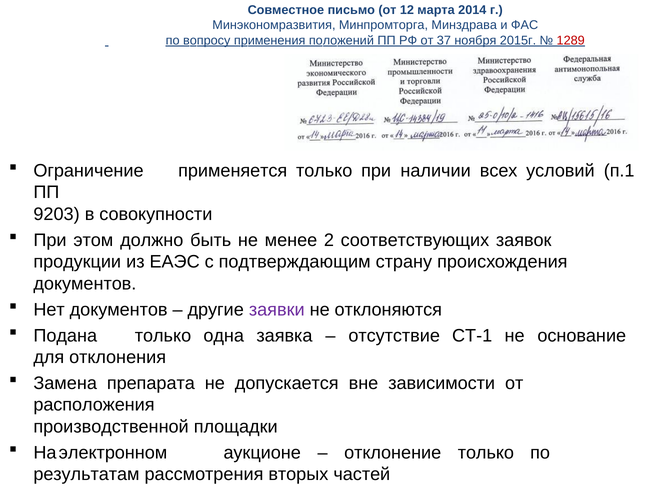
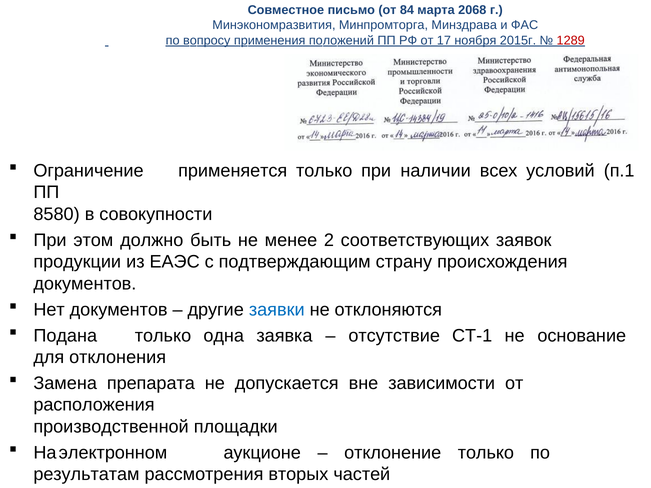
12: 12 -> 84 (407, 10)
2014: 2014 -> 2068 (472, 10)
37: 37 -> 17 (444, 40)
9203: 9203 -> 8580 (57, 214)
заявки colour: purple -> blue (277, 310)
